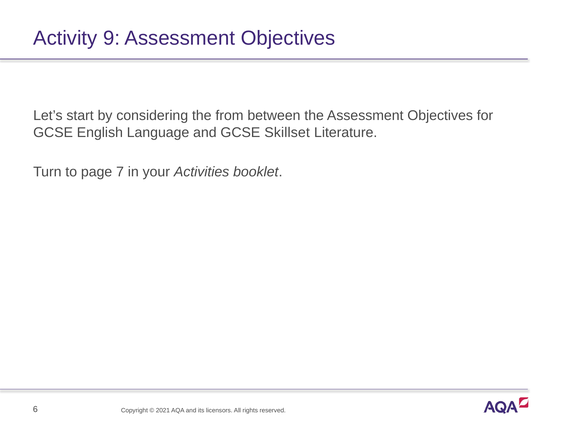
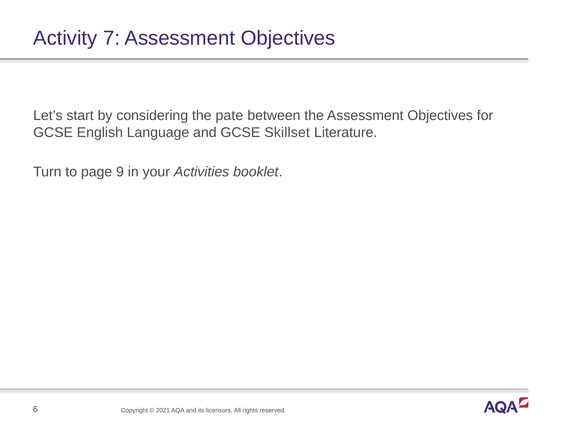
9: 9 -> 7 (112, 38)
from: from -> pate (229, 116)
7: 7 -> 9 (120, 172)
